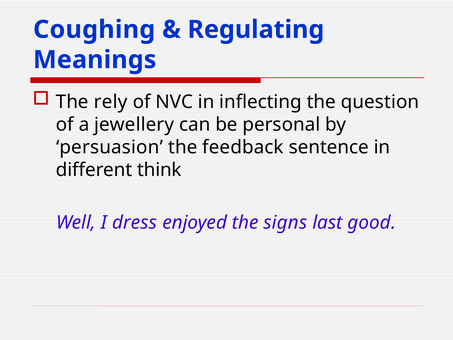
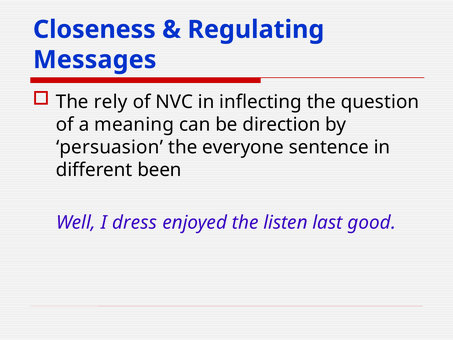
Coughing: Coughing -> Closeness (94, 30)
Meanings: Meanings -> Messages (95, 60)
jewellery: jewellery -> meaning (134, 124)
personal: personal -> direction (281, 124)
feedback: feedback -> everyone (243, 147)
think: think -> been (159, 170)
signs: signs -> listen (285, 223)
